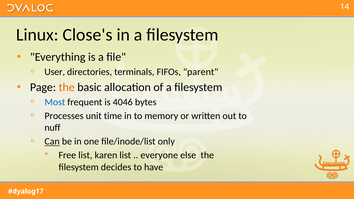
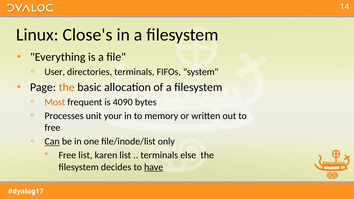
parent: parent -> system (201, 72)
Most colour: blue -> orange (55, 102)
4046: 4046 -> 4090 (123, 102)
time: time -> your (113, 116)
nuff: nuff -> free (52, 128)
everyone: everyone -> terminals (159, 155)
have underline: none -> present (154, 167)
